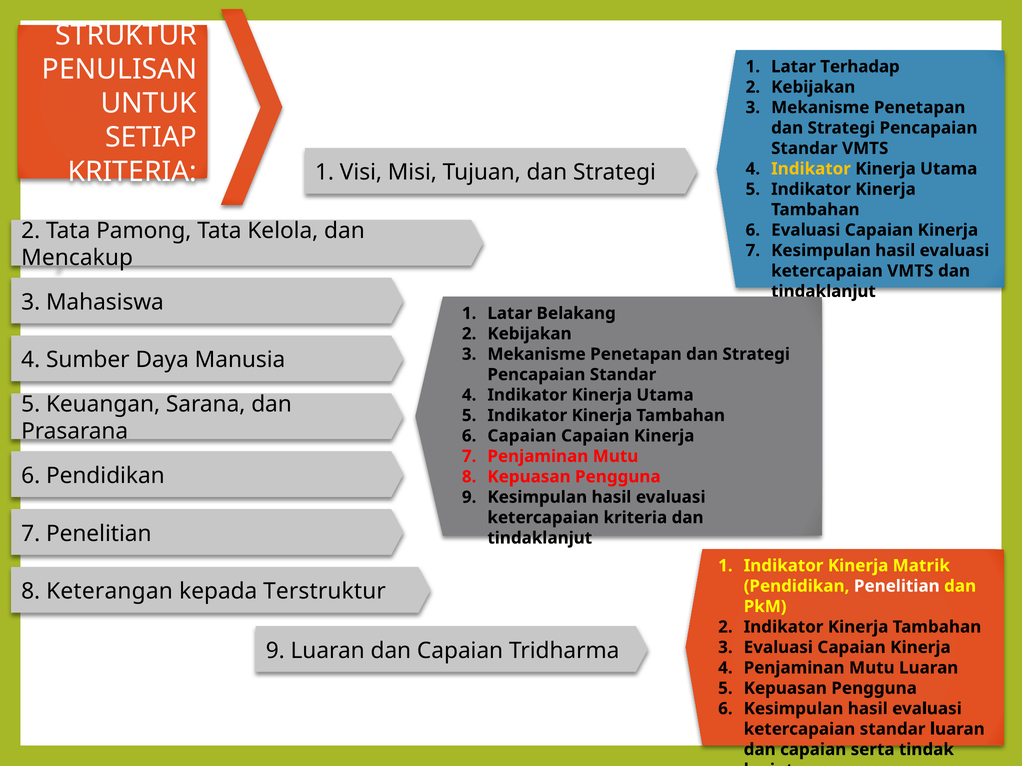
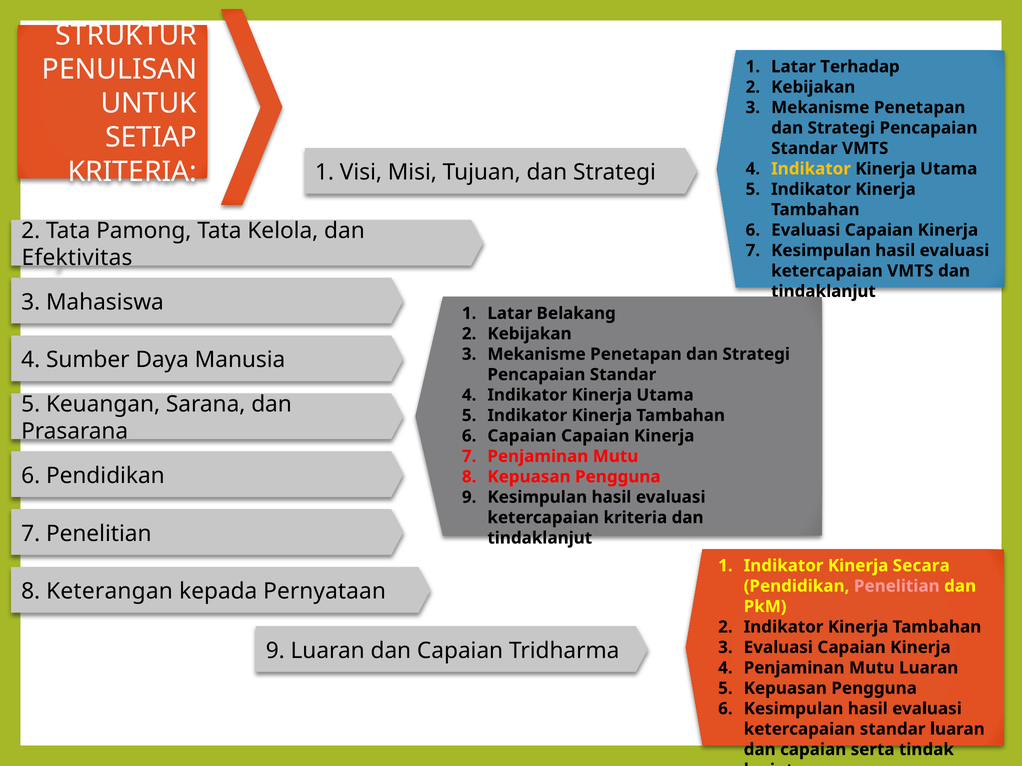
Mencakup: Mencakup -> Efektivitas (77, 258)
Matrik: Matrik -> Secara (921, 566)
Penelitian colour: white -> pink (897, 586)
Terstruktur: Terstruktur -> Pernyataan (325, 592)
